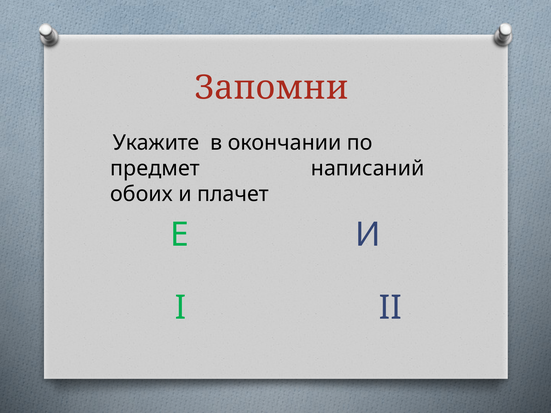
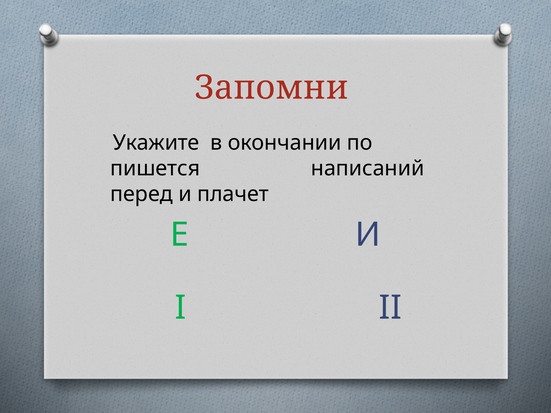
предмет: предмет -> пишется (155, 169)
обоих: обоих -> перед (142, 194)
